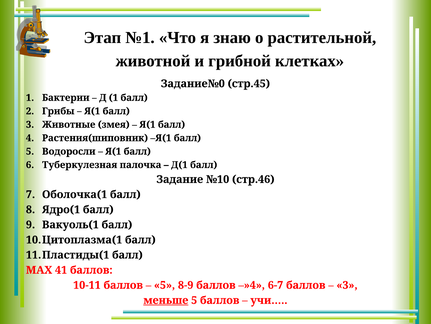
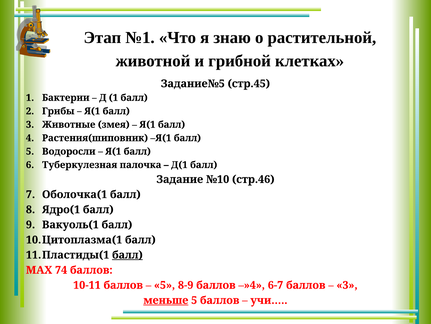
Задание№0: Задание№0 -> Задание№5 (193, 83)
балл underline: none -> present (127, 254)
41: 41 -> 74 (61, 269)
